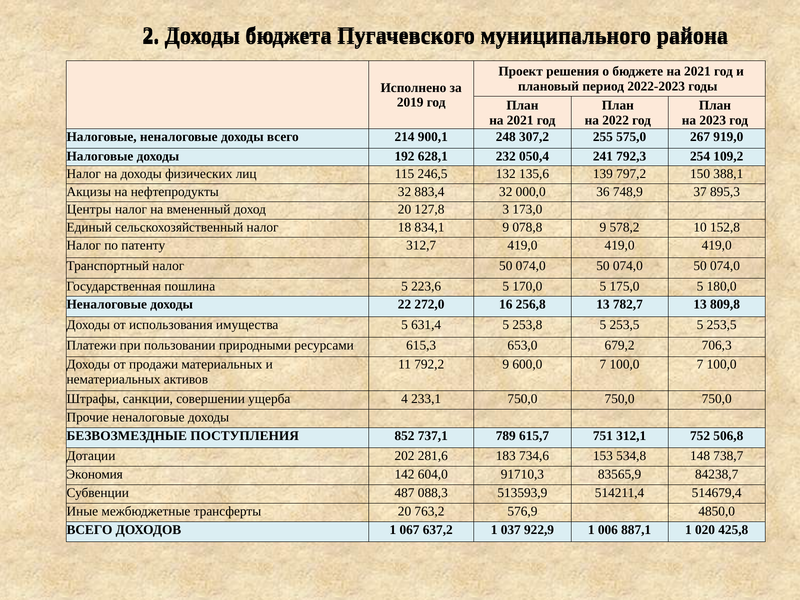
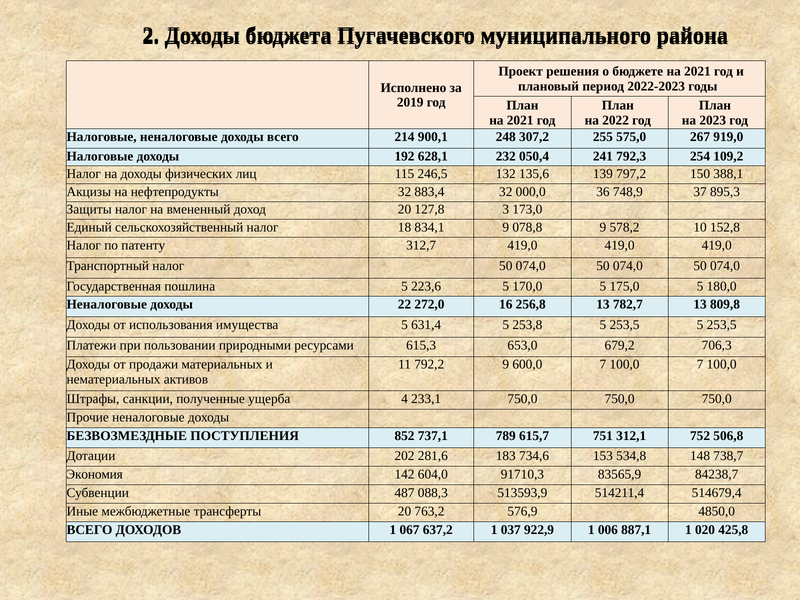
Центры: Центры -> Защиты (89, 210)
совершении: совершении -> полученные (211, 399)
